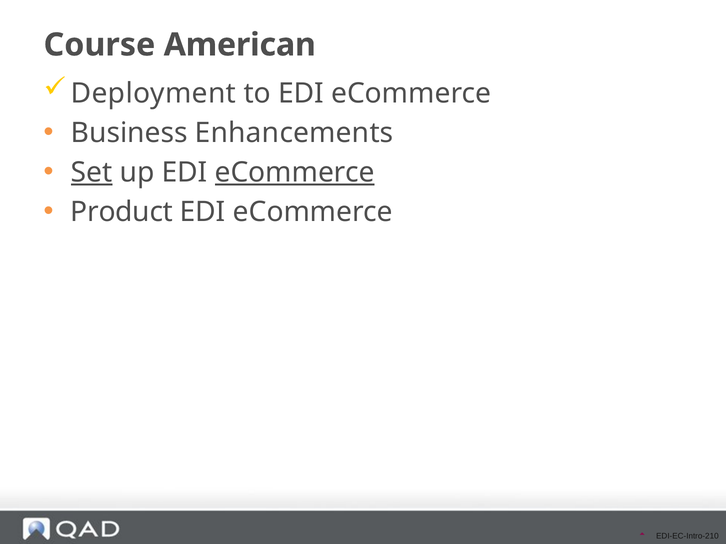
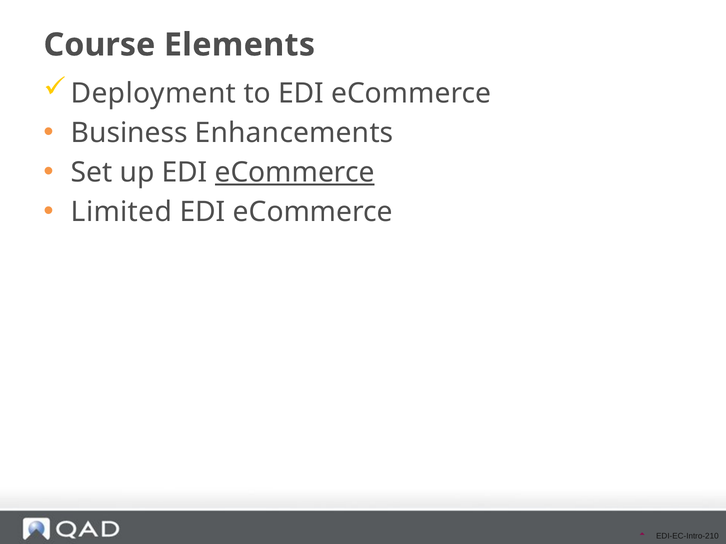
American: American -> Elements (239, 45)
Set underline: present -> none (92, 172)
Product: Product -> Limited (121, 212)
